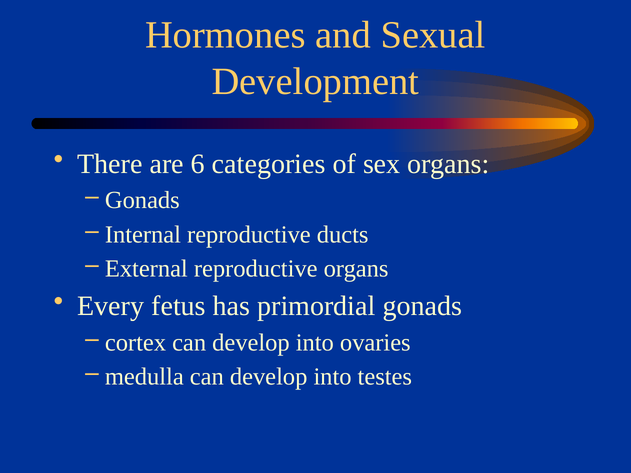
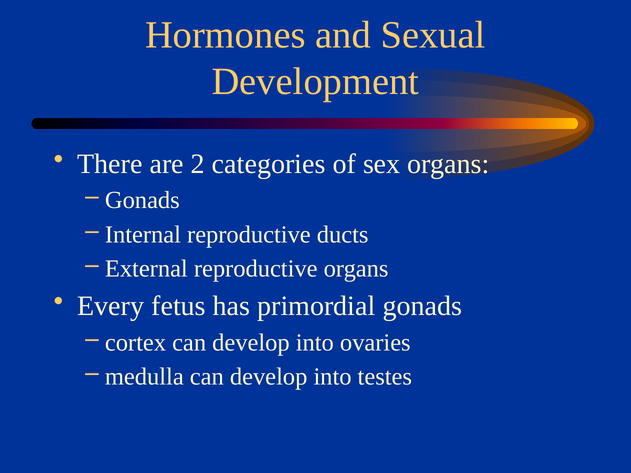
6: 6 -> 2 (198, 164)
